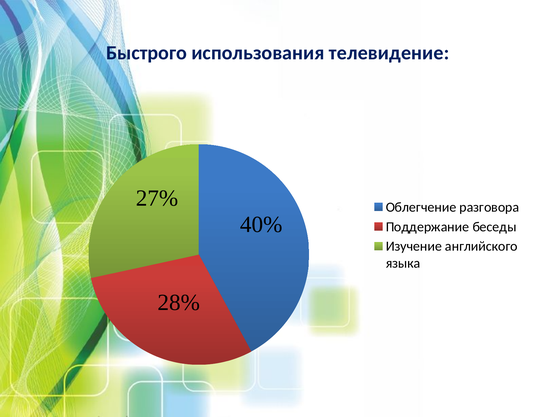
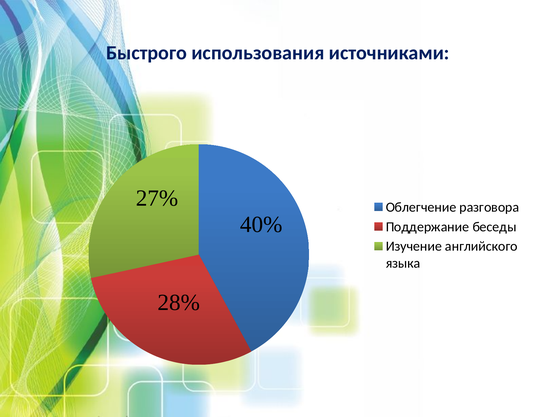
телевидение: телевидение -> источниками (389, 53)
